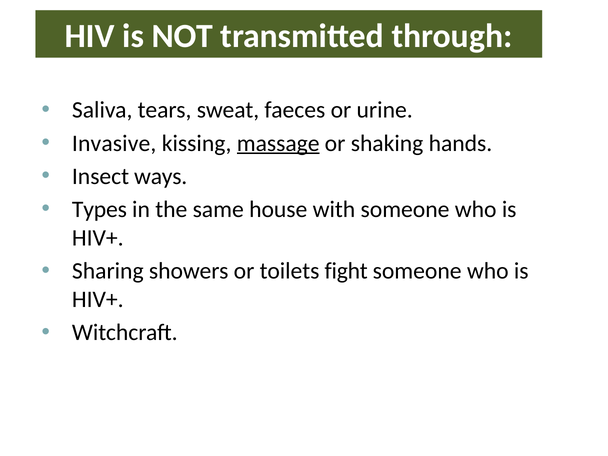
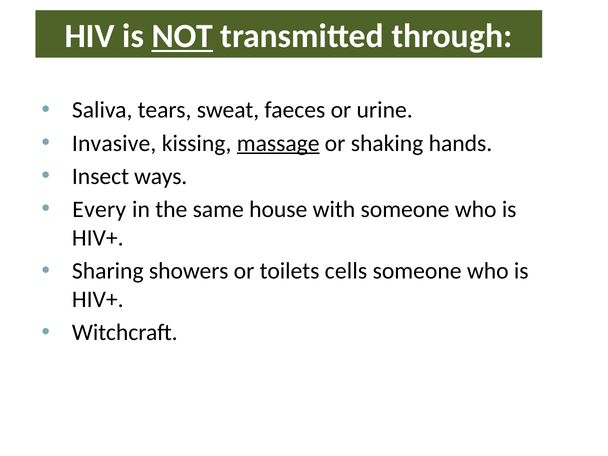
NOT underline: none -> present (182, 36)
Types: Types -> Every (99, 209)
fight: fight -> cells (346, 271)
